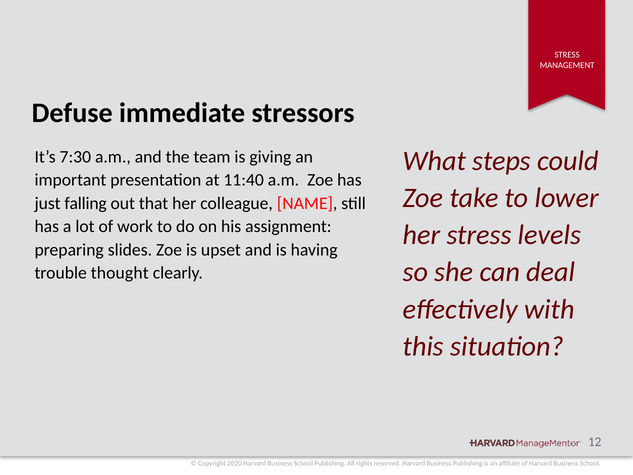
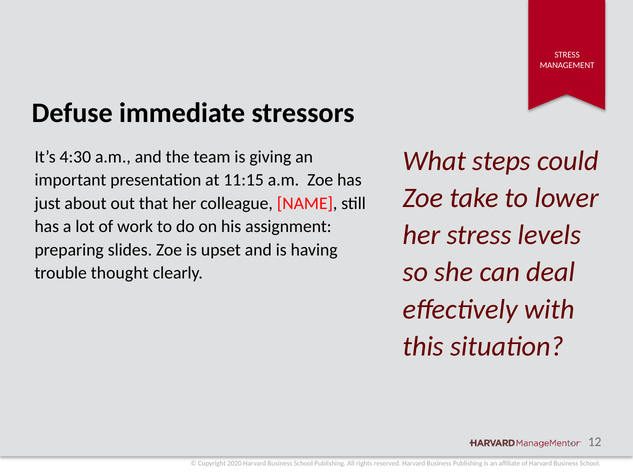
7:30: 7:30 -> 4:30 (75, 157)
11:40: 11:40 -> 11:15 (244, 180)
falling: falling -> about (85, 203)
